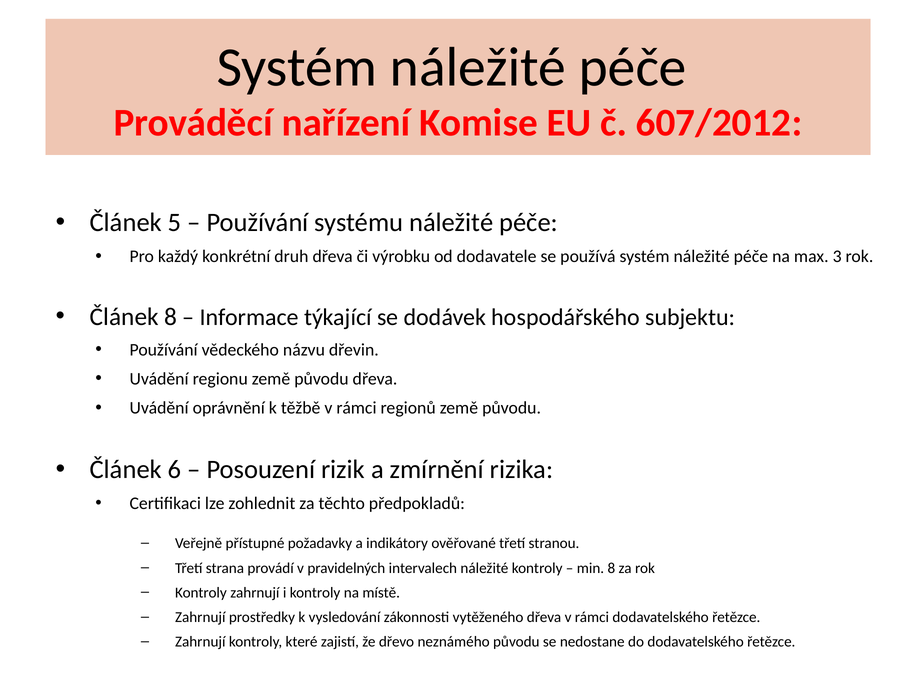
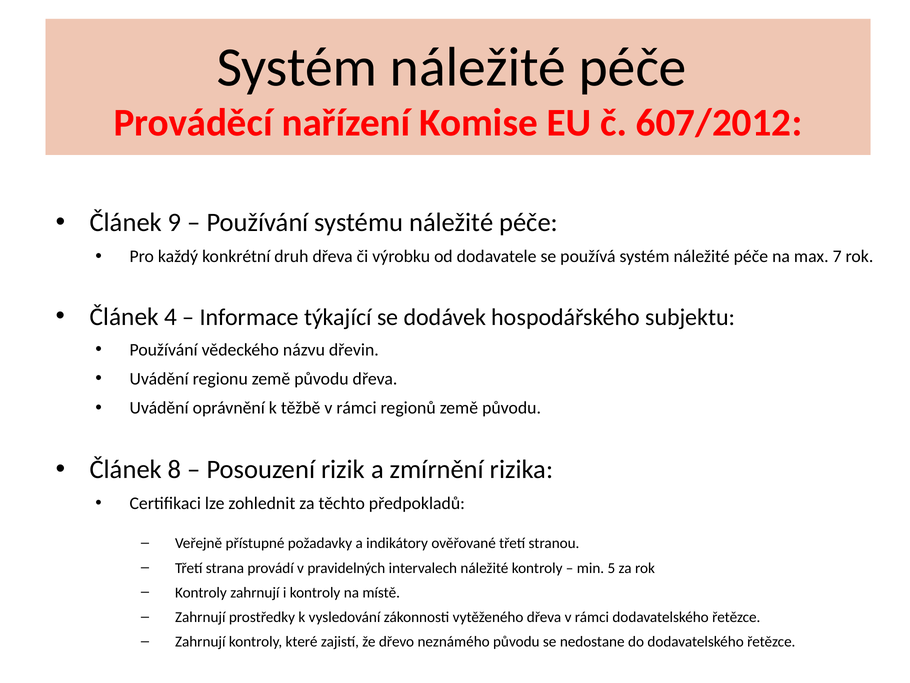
5: 5 -> 9 (175, 223)
3: 3 -> 7 (837, 256)
Článek 8: 8 -> 4 (171, 316)
6: 6 -> 8 (175, 469)
min 8: 8 -> 5 (611, 568)
